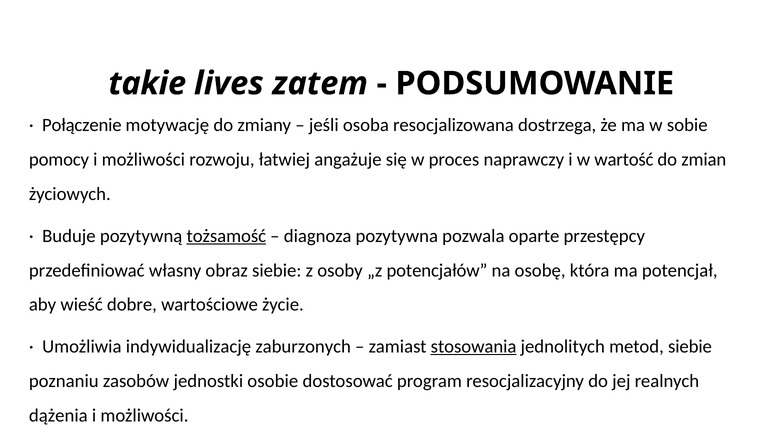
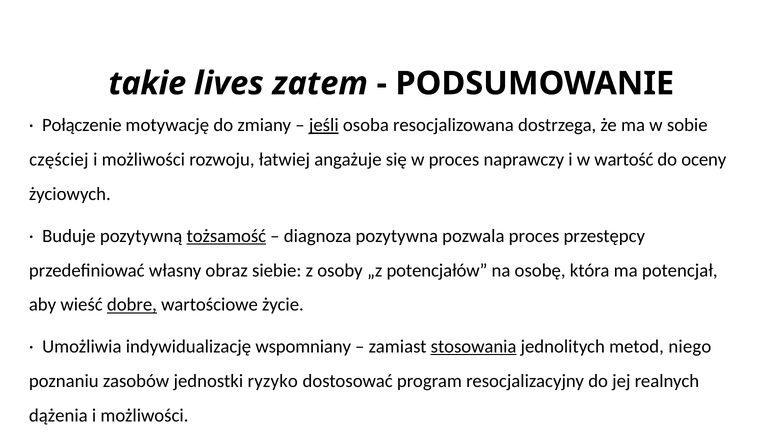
jeśli underline: none -> present (324, 125)
pomocy: pomocy -> częściej (59, 159)
zmian: zmian -> oceny (704, 159)
pozwala oparte: oparte -> proces (534, 236)
dobre underline: none -> present (132, 304)
zaburzonych: zaburzonych -> wspomniany (303, 346)
metod siebie: siebie -> niego (690, 346)
osobie: osobie -> ryzyko (273, 381)
